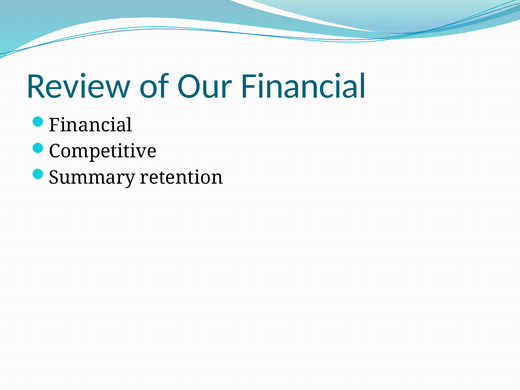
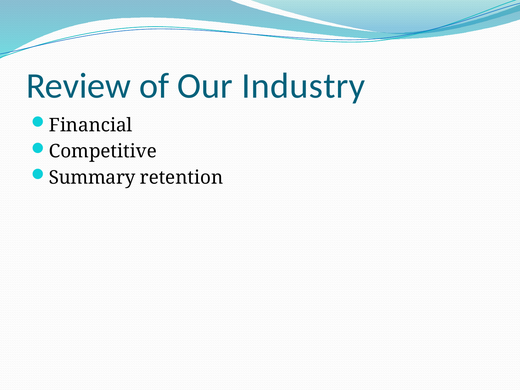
Our Financial: Financial -> Industry (303, 86)
